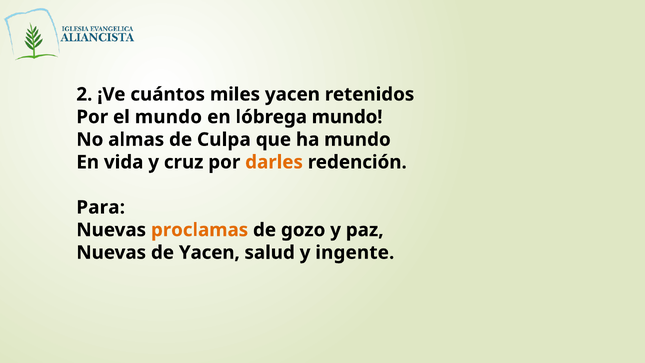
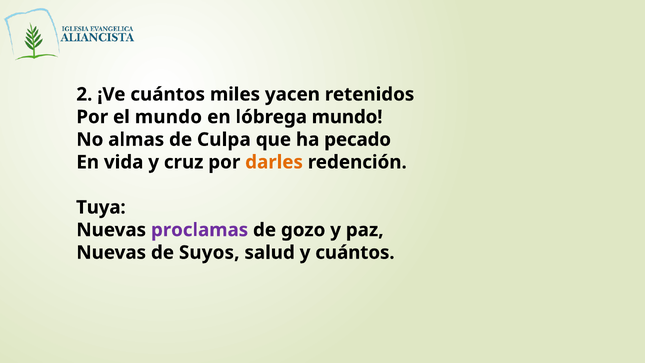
ha mundo: mundo -> pecado (358, 140)
Para: Para -> Tuya (101, 207)
proclamas colour: orange -> purple (200, 230)
de Yacen: Yacen -> Suyos (209, 252)
y ingente: ingente -> cuántos (355, 252)
